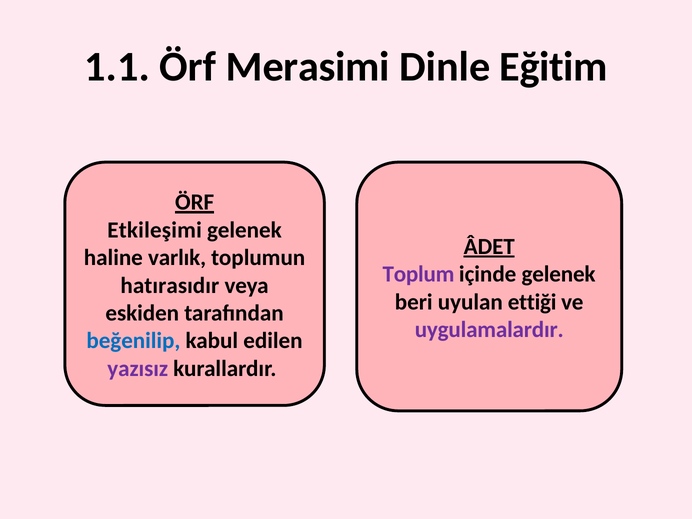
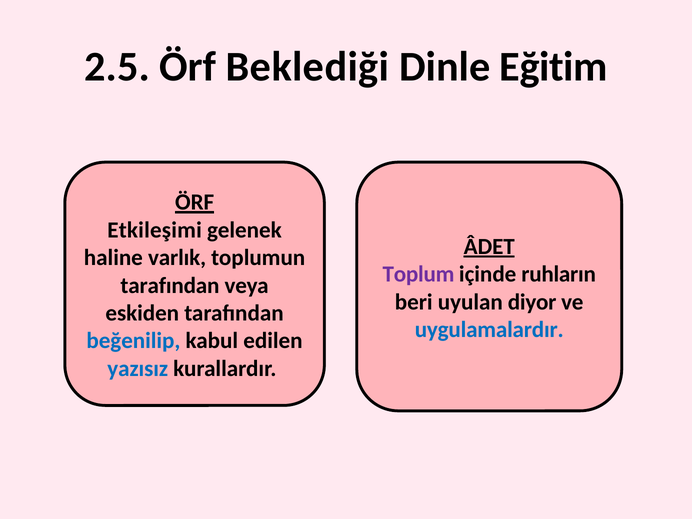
1.1: 1.1 -> 2.5 (117, 67)
Merasimi: Merasimi -> Beklediği (307, 67)
içinde gelenek: gelenek -> ruhların (559, 274)
hatırasıdır: hatırasıdır -> tarafından (170, 285)
ettiği: ettiği -> diyor (532, 302)
uygulamalardır colour: purple -> blue (489, 330)
yazısız colour: purple -> blue (138, 368)
